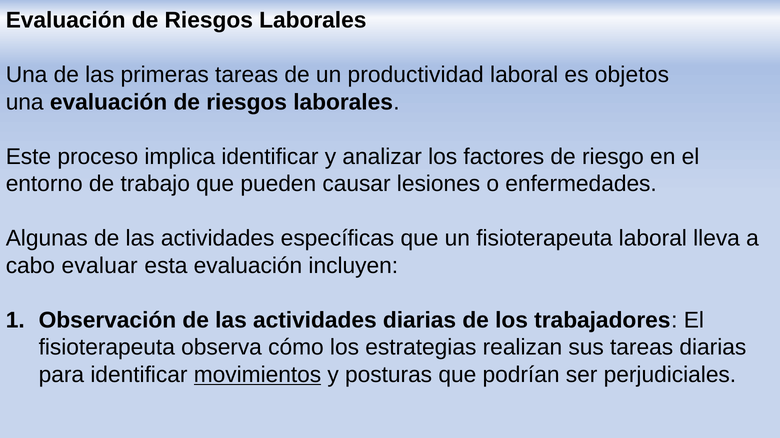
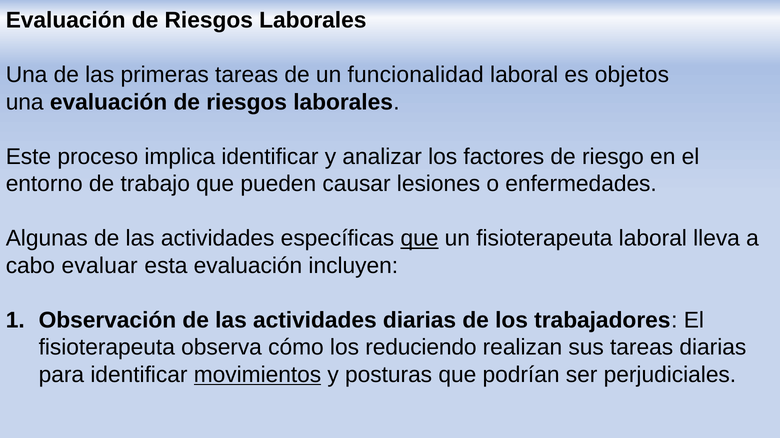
productividad: productividad -> funcionalidad (416, 75)
que underline: none -> present (419, 239)
estrategias: estrategias -> reduciendo (421, 348)
